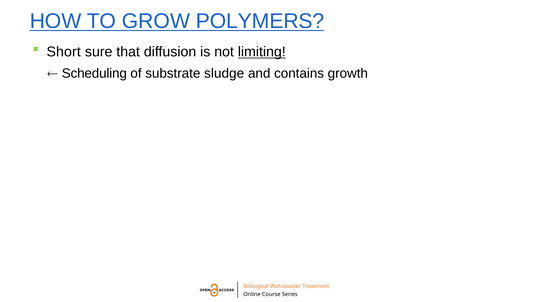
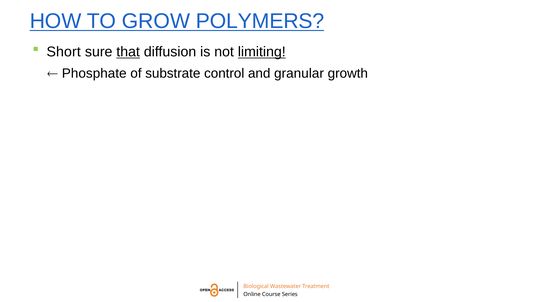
that underline: none -> present (128, 52)
Scheduling: Scheduling -> Phosphate (94, 73)
sludge: sludge -> control (224, 73)
contains: contains -> granular (299, 73)
